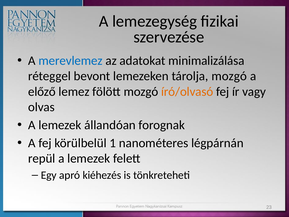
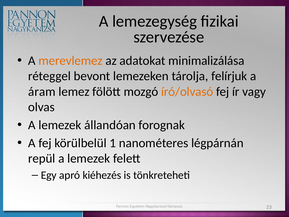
merevlemez colour: blue -> orange (71, 61)
tárolja mozgó: mozgó -> felírjuk (229, 76)
előző: előző -> áram (42, 91)
